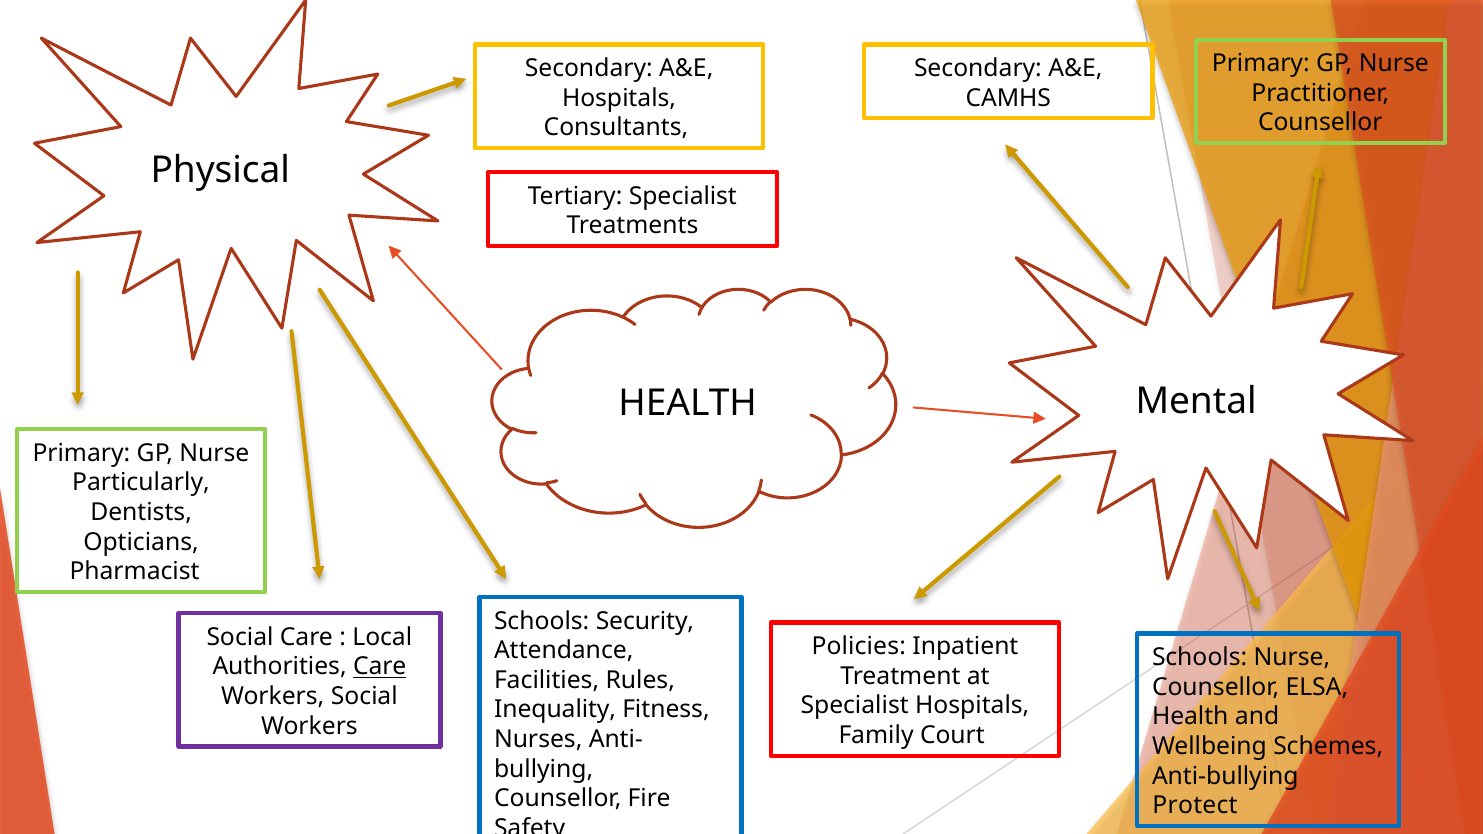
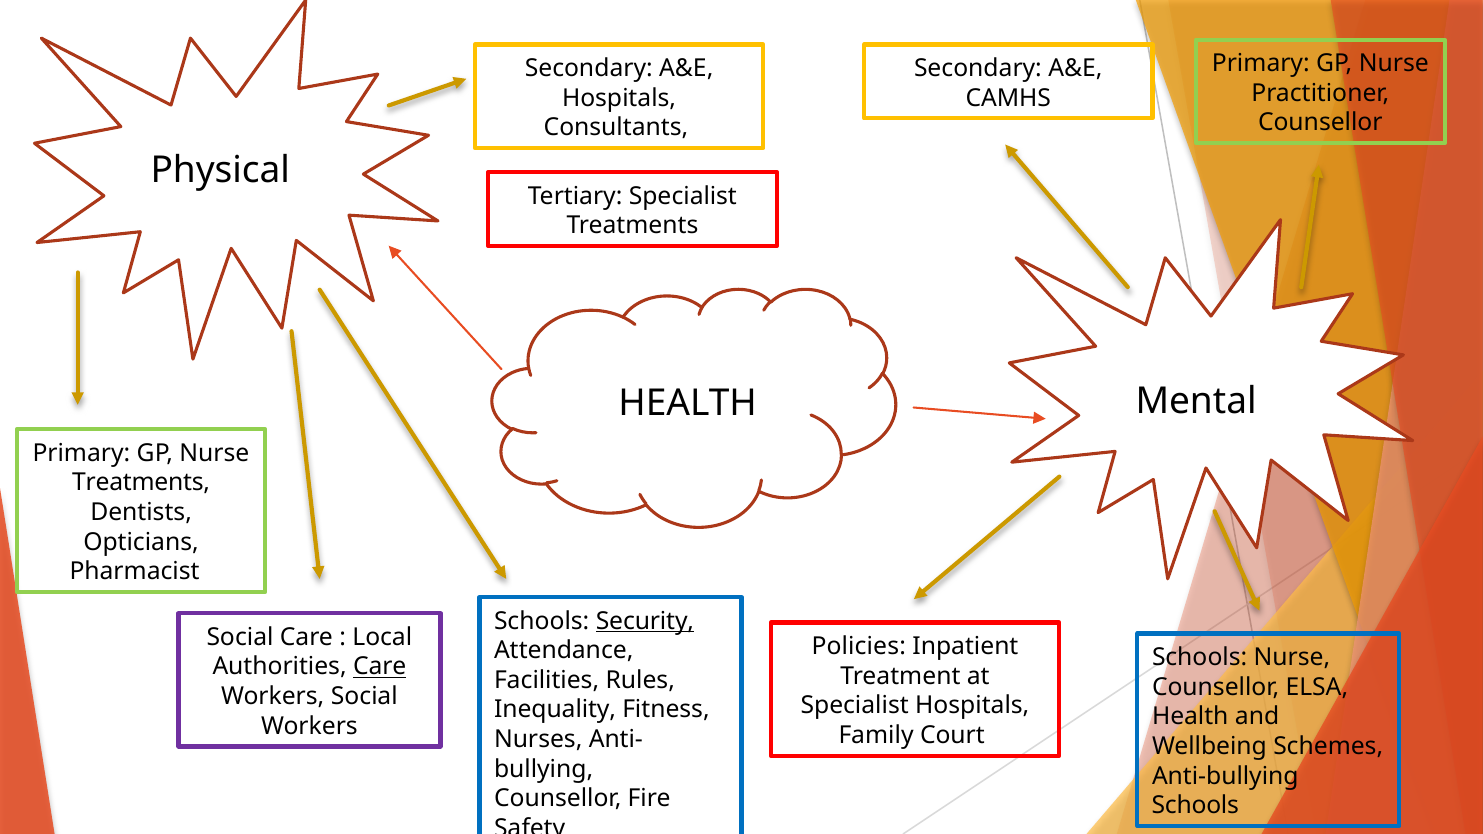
Particularly: Particularly -> Treatments (141, 483)
Security underline: none -> present (645, 621)
Protect: Protect -> Schools (1195, 806)
